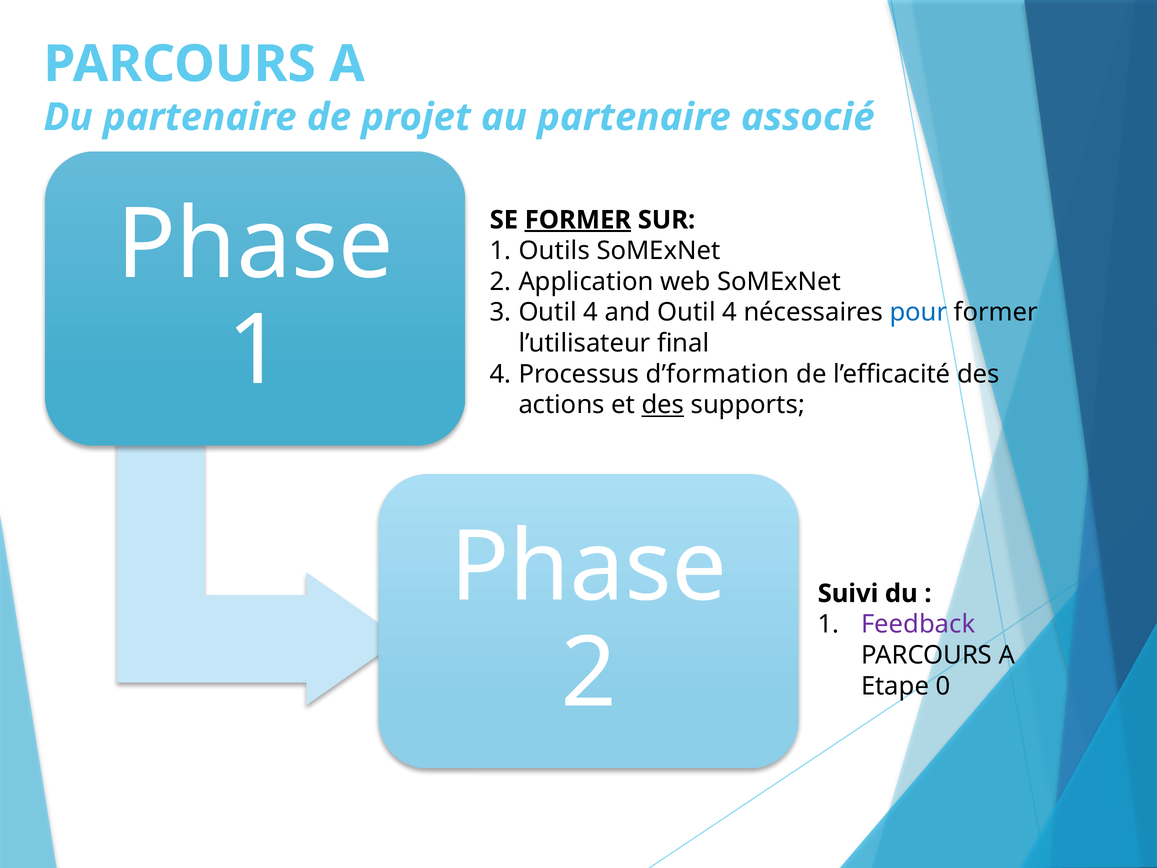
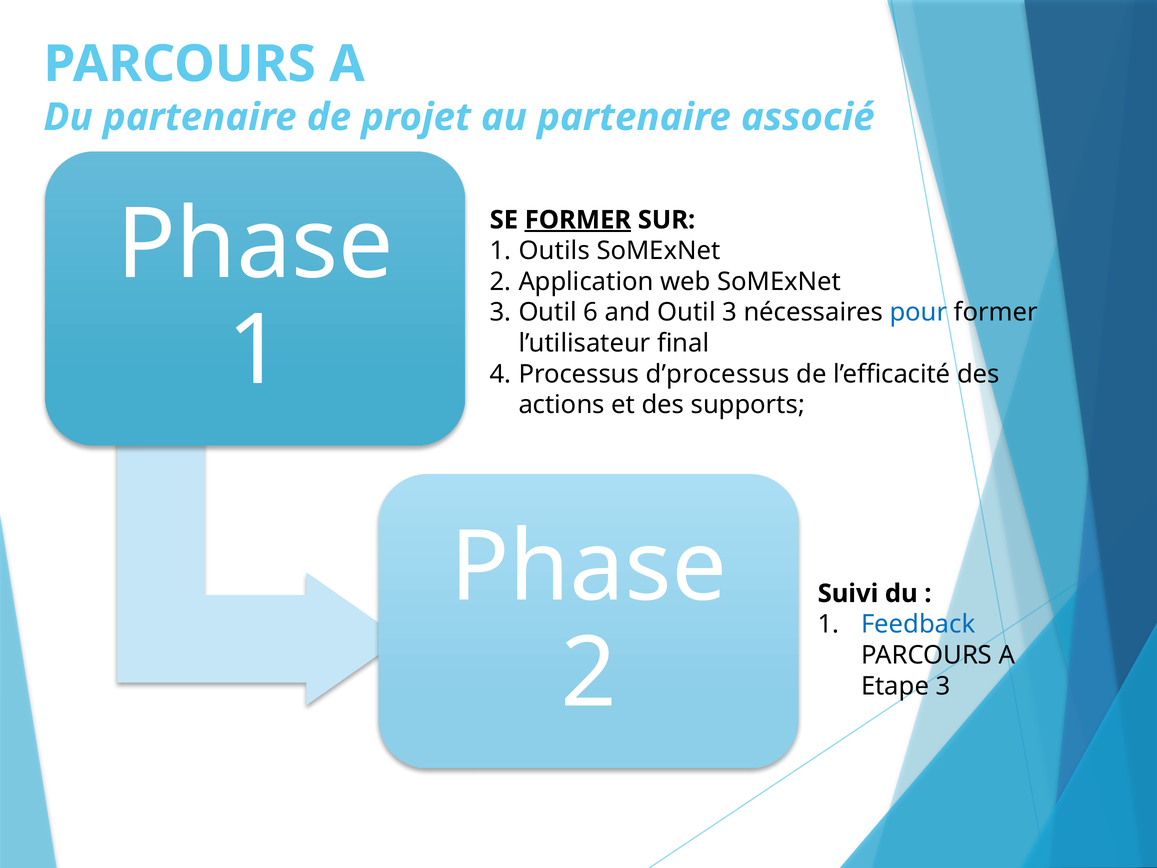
4: 4 -> 6 (591, 312)
and Outil 4: 4 -> 3 (730, 312)
d’formation: d’formation -> d’processus (717, 374)
des underline: present -> none (663, 405)
Feedback colour: purple -> blue (918, 624)
Etape 0: 0 -> 3 (943, 686)
